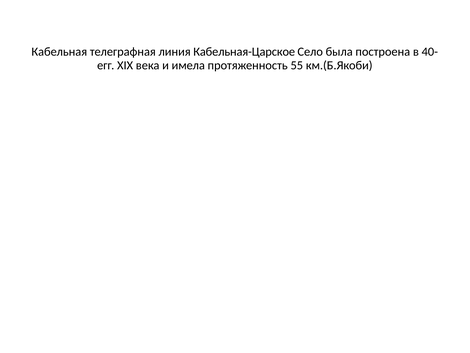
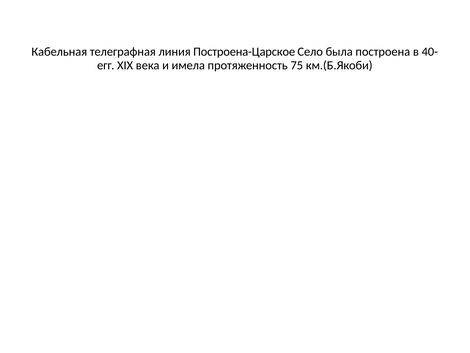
Кабельная-Царское: Кабельная-Царское -> Построена-Царское (244, 52)
55: 55 -> 75 (297, 65)
